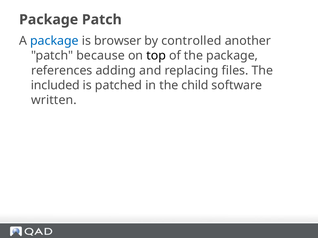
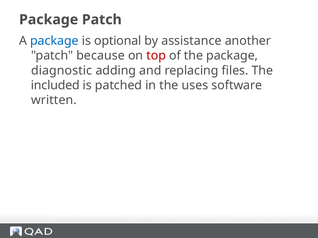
browser: browser -> optional (118, 41)
controlled: controlled -> assistance (191, 41)
top colour: black -> red (156, 56)
references: references -> diagnostic (62, 71)
child: child -> uses (195, 85)
